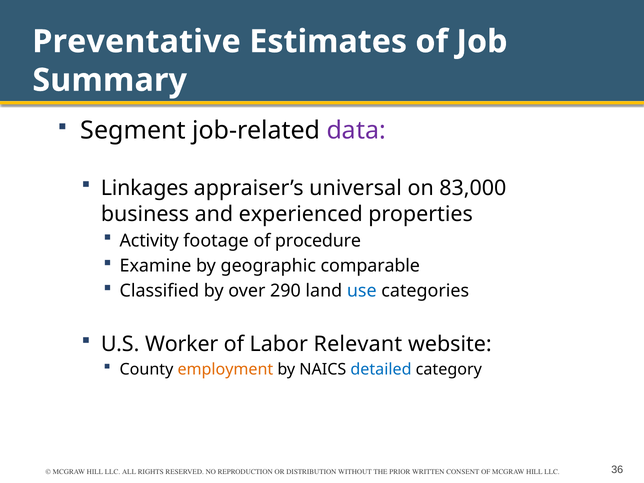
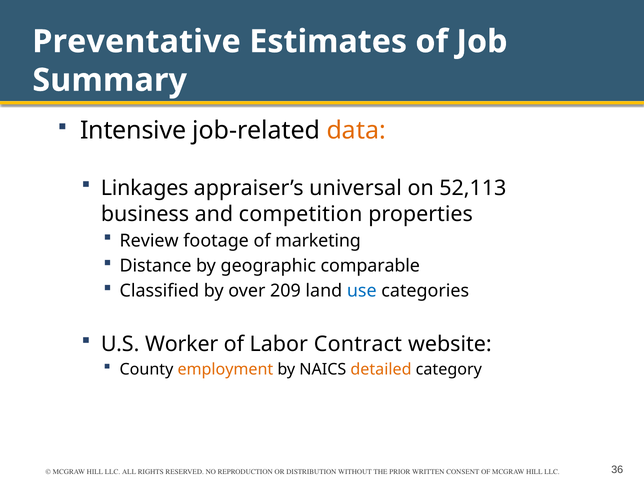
Segment: Segment -> Intensive (133, 131)
data colour: purple -> orange (356, 131)
83,000: 83,000 -> 52,113 (473, 188)
experienced: experienced -> competition (301, 214)
Activity: Activity -> Review (149, 241)
procedure: procedure -> marketing (318, 241)
Examine: Examine -> Distance (156, 266)
290: 290 -> 209 (285, 291)
Relevant: Relevant -> Contract (358, 344)
detailed colour: blue -> orange (381, 370)
